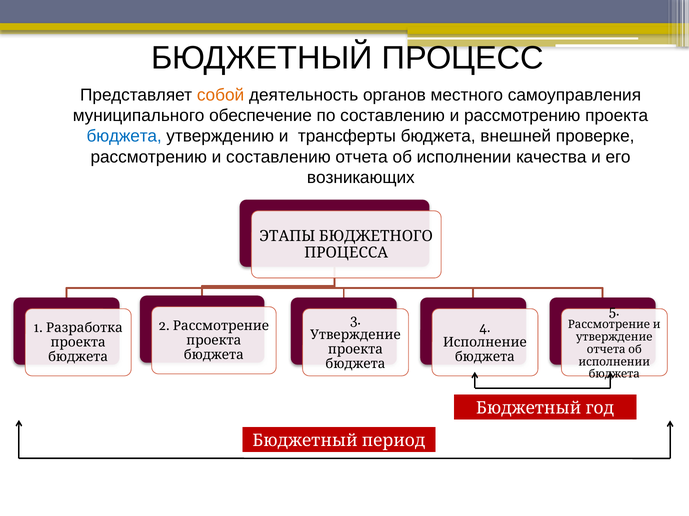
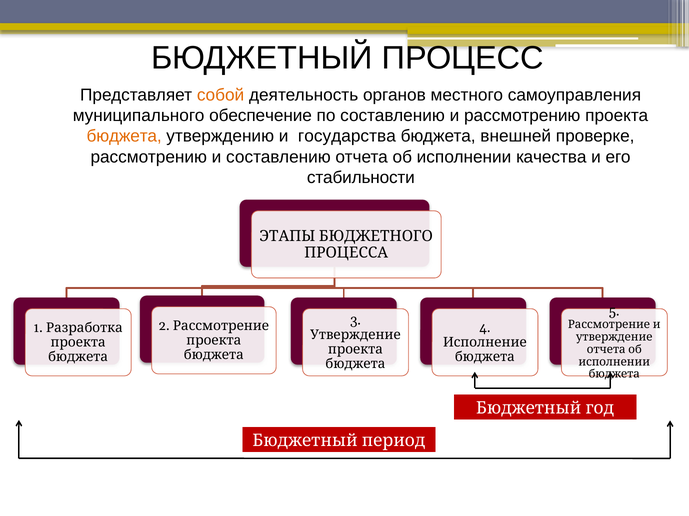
бюджета colour: blue -> orange (124, 137)
трансферты: трансферты -> государства (347, 137)
возникающих: возникающих -> стабильности (361, 178)
